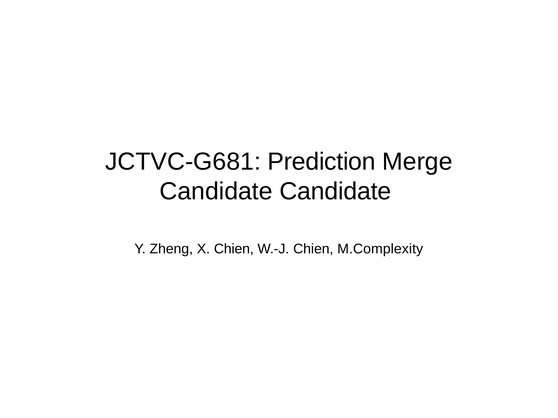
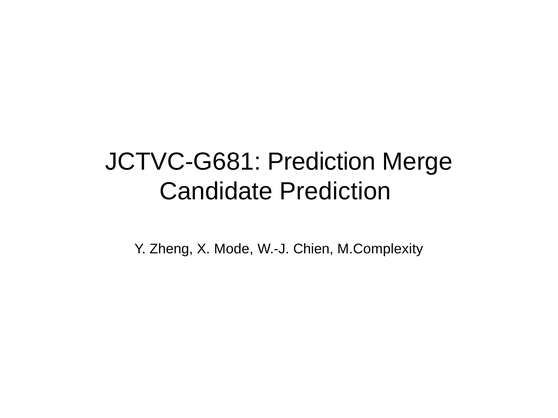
Candidate Candidate: Candidate -> Prediction (335, 191)
X Chien: Chien -> Mode (234, 249)
